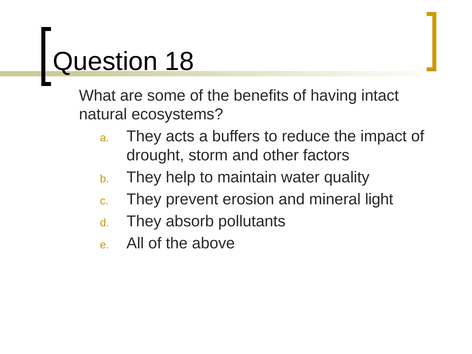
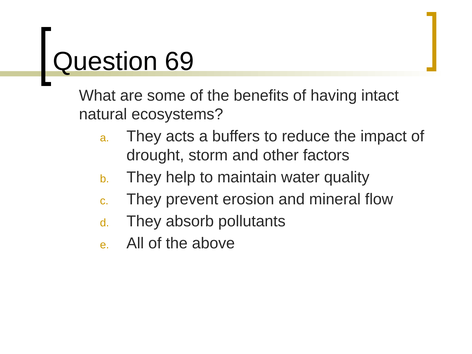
18: 18 -> 69 (179, 62)
light: light -> flow (379, 199)
